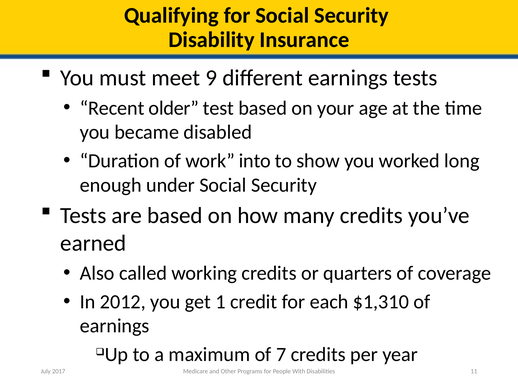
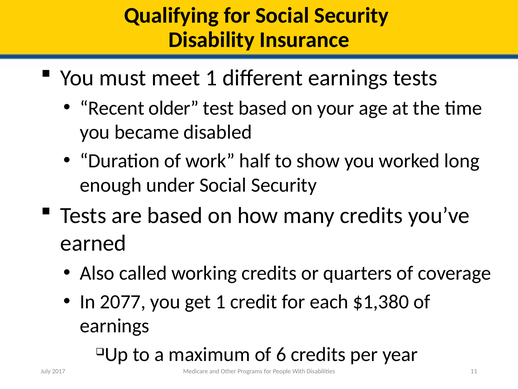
meet 9: 9 -> 1 (211, 78)
into: into -> half (255, 161)
2012: 2012 -> 2077 (123, 301)
$1,310: $1,310 -> $1,380 (381, 301)
7: 7 -> 6 (281, 354)
